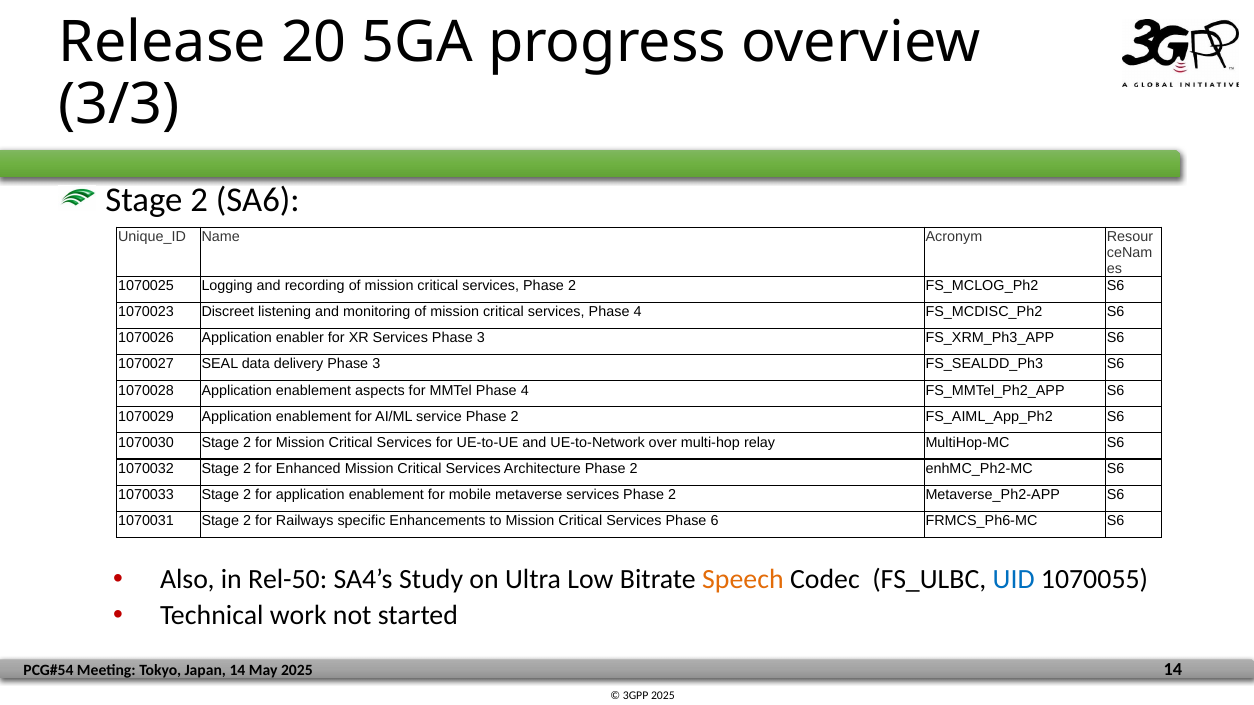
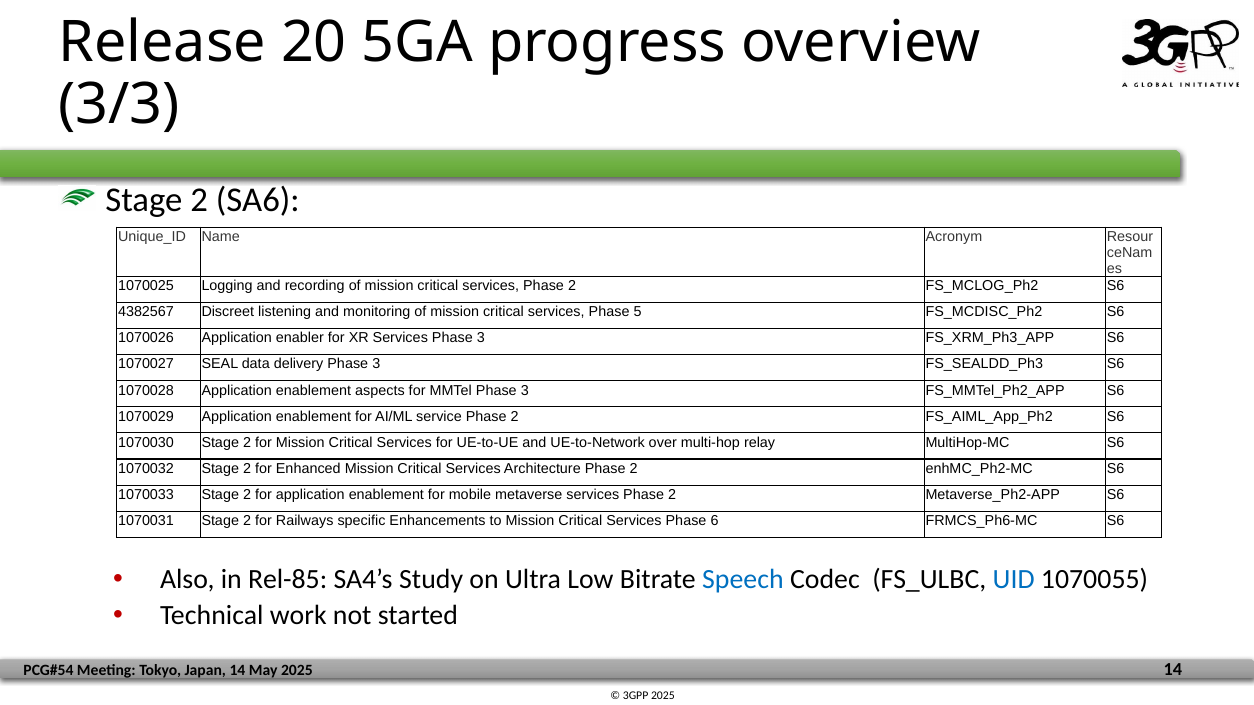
1070023: 1070023 -> 4382567 (146, 312)
services Phase 4: 4 -> 5 (638, 312)
MMTel Phase 4: 4 -> 3 (525, 390)
Rel-50: Rel-50 -> Rel-85 (288, 579)
Speech colour: orange -> blue (743, 579)
